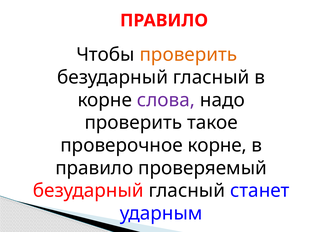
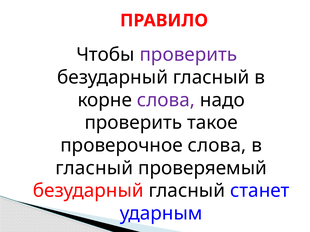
проверить colour: orange -> purple (188, 55)
проверочное корне: корне -> слова (217, 146)
правило: правило -> гласный (94, 168)
